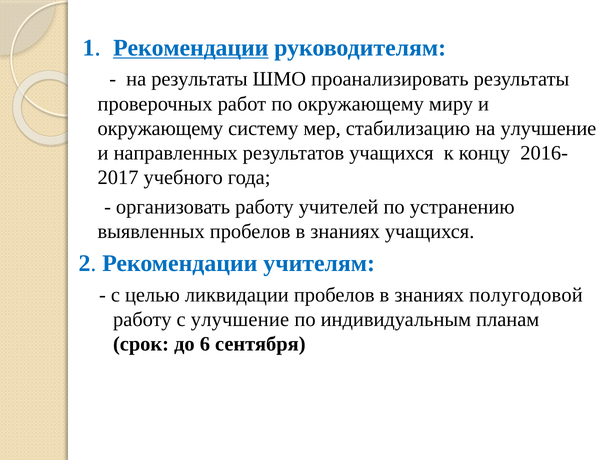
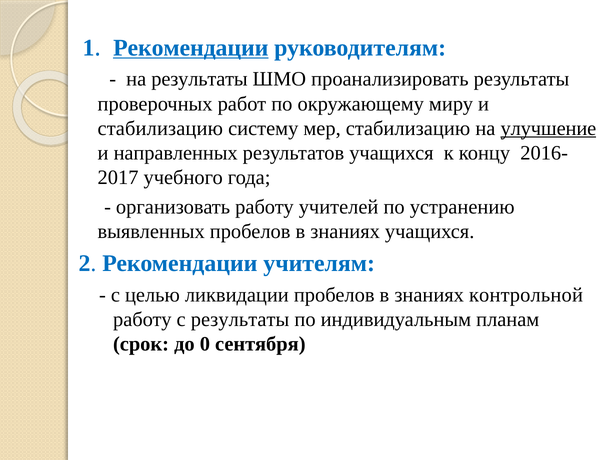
окружающему: окружающему -> стабилизацию (160, 128)
улучшение underline: none -> present (548, 128)
полугодовой: полугодовой -> контрольной (526, 295)
с улучшение: улучшение -> результаты (240, 319)
6: 6 -> 0 (205, 344)
